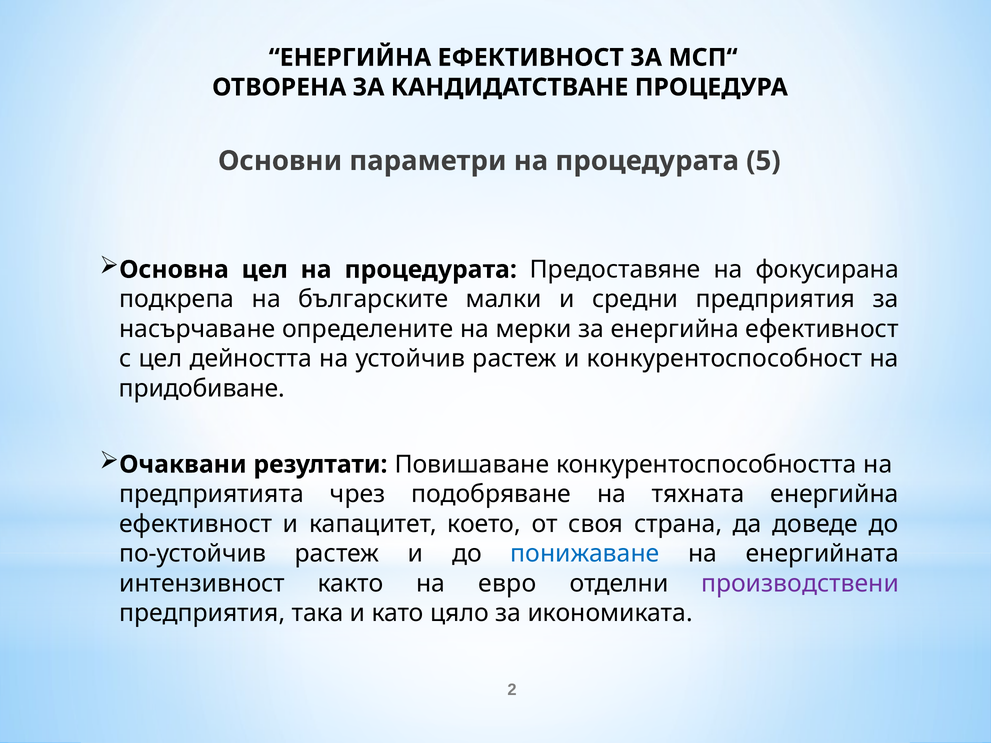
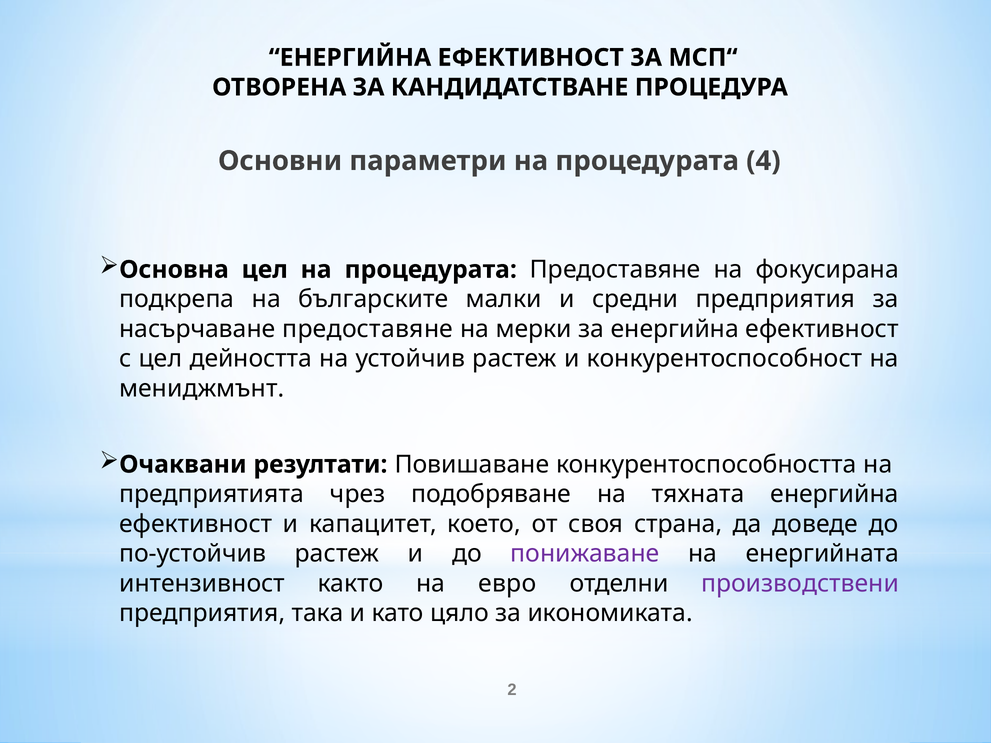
5: 5 -> 4 (763, 161)
насърчаване определените: определените -> предоставяне (368, 329)
придобиване: придобиване -> мениджмънт (202, 389)
понижаване colour: blue -> purple (585, 554)
